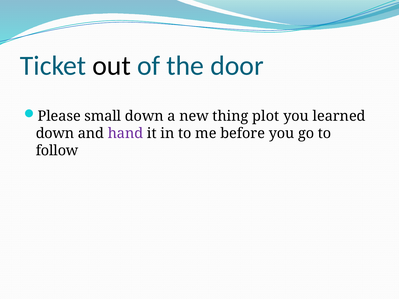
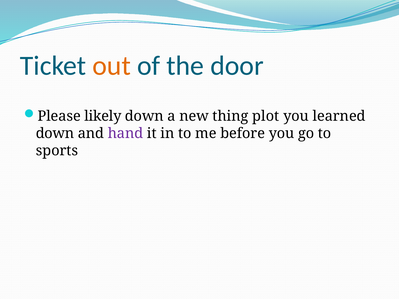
out colour: black -> orange (112, 66)
small: small -> likely (103, 116)
follow: follow -> sports (57, 151)
